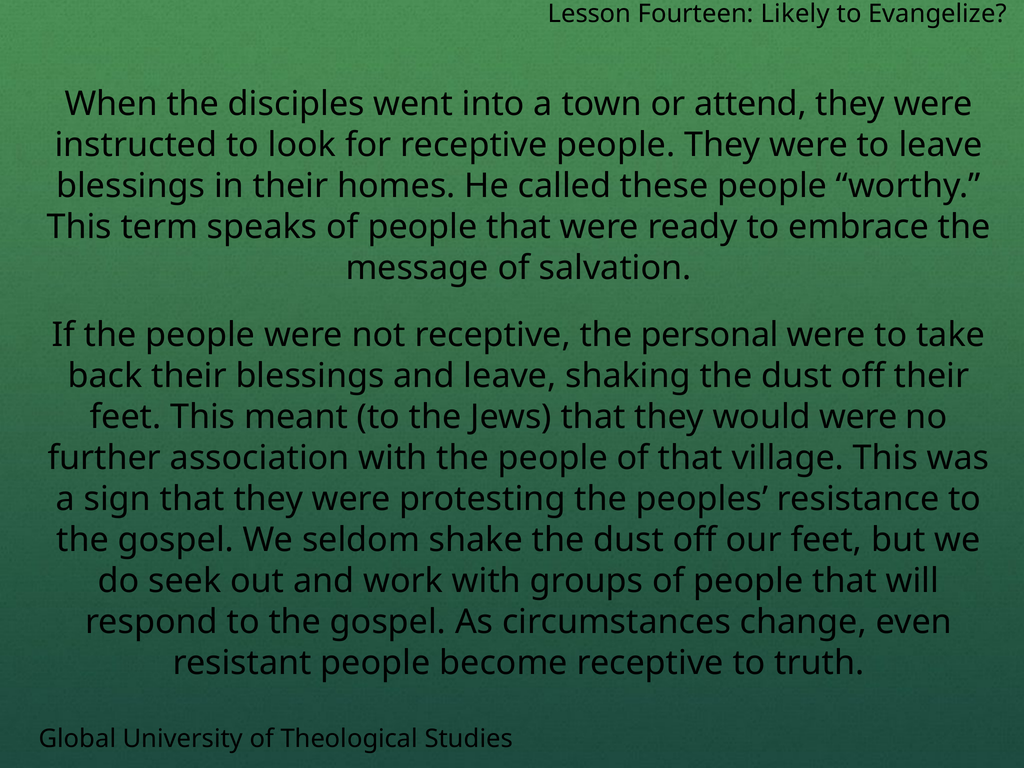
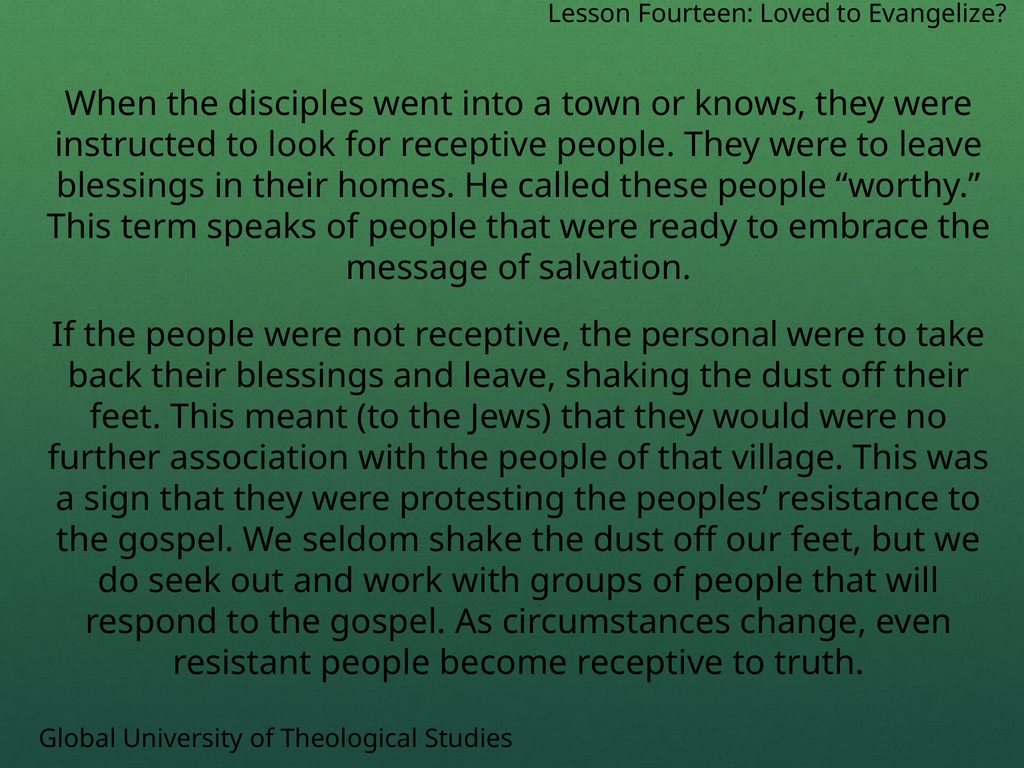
Likely: Likely -> Loved (795, 14)
attend: attend -> knows (750, 104)
